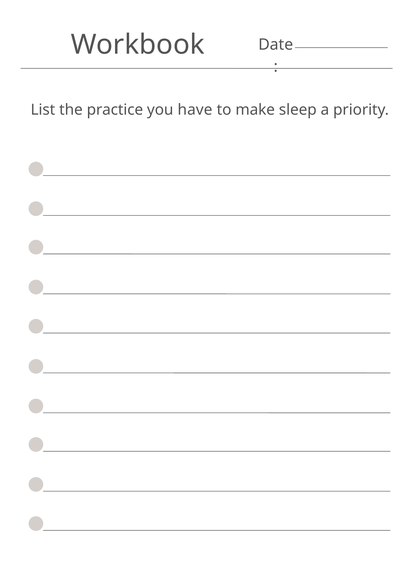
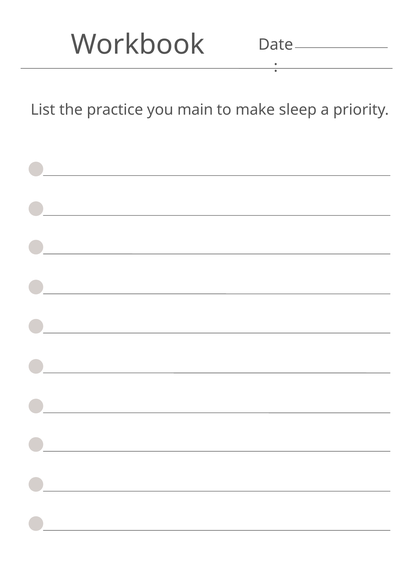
have: have -> main (195, 110)
